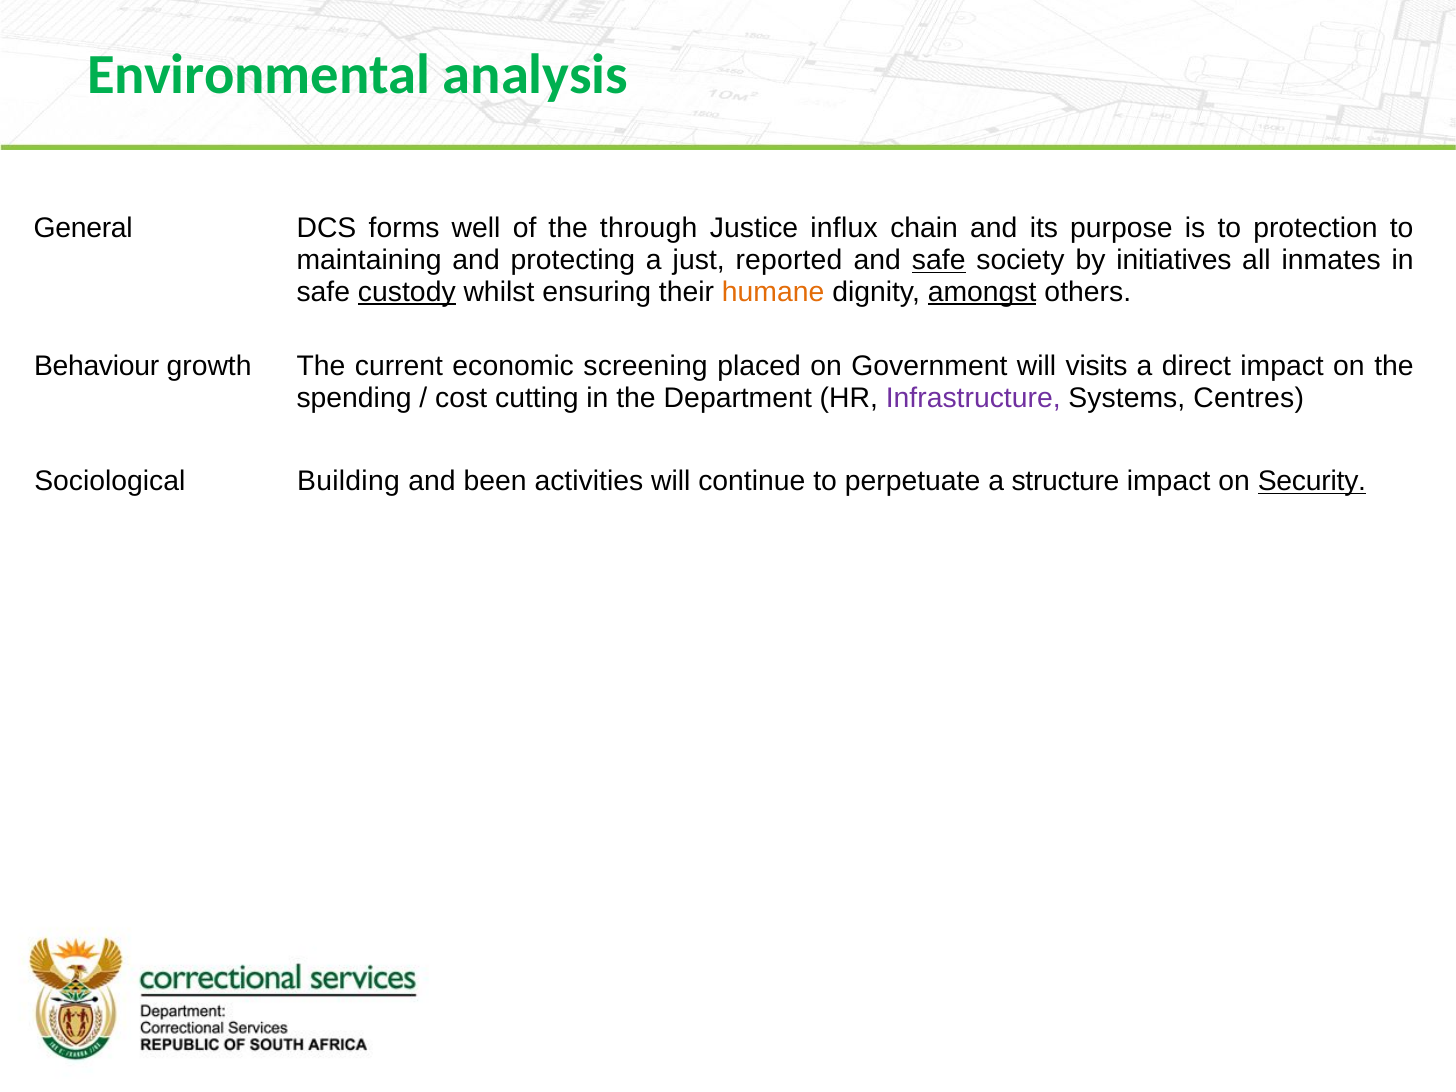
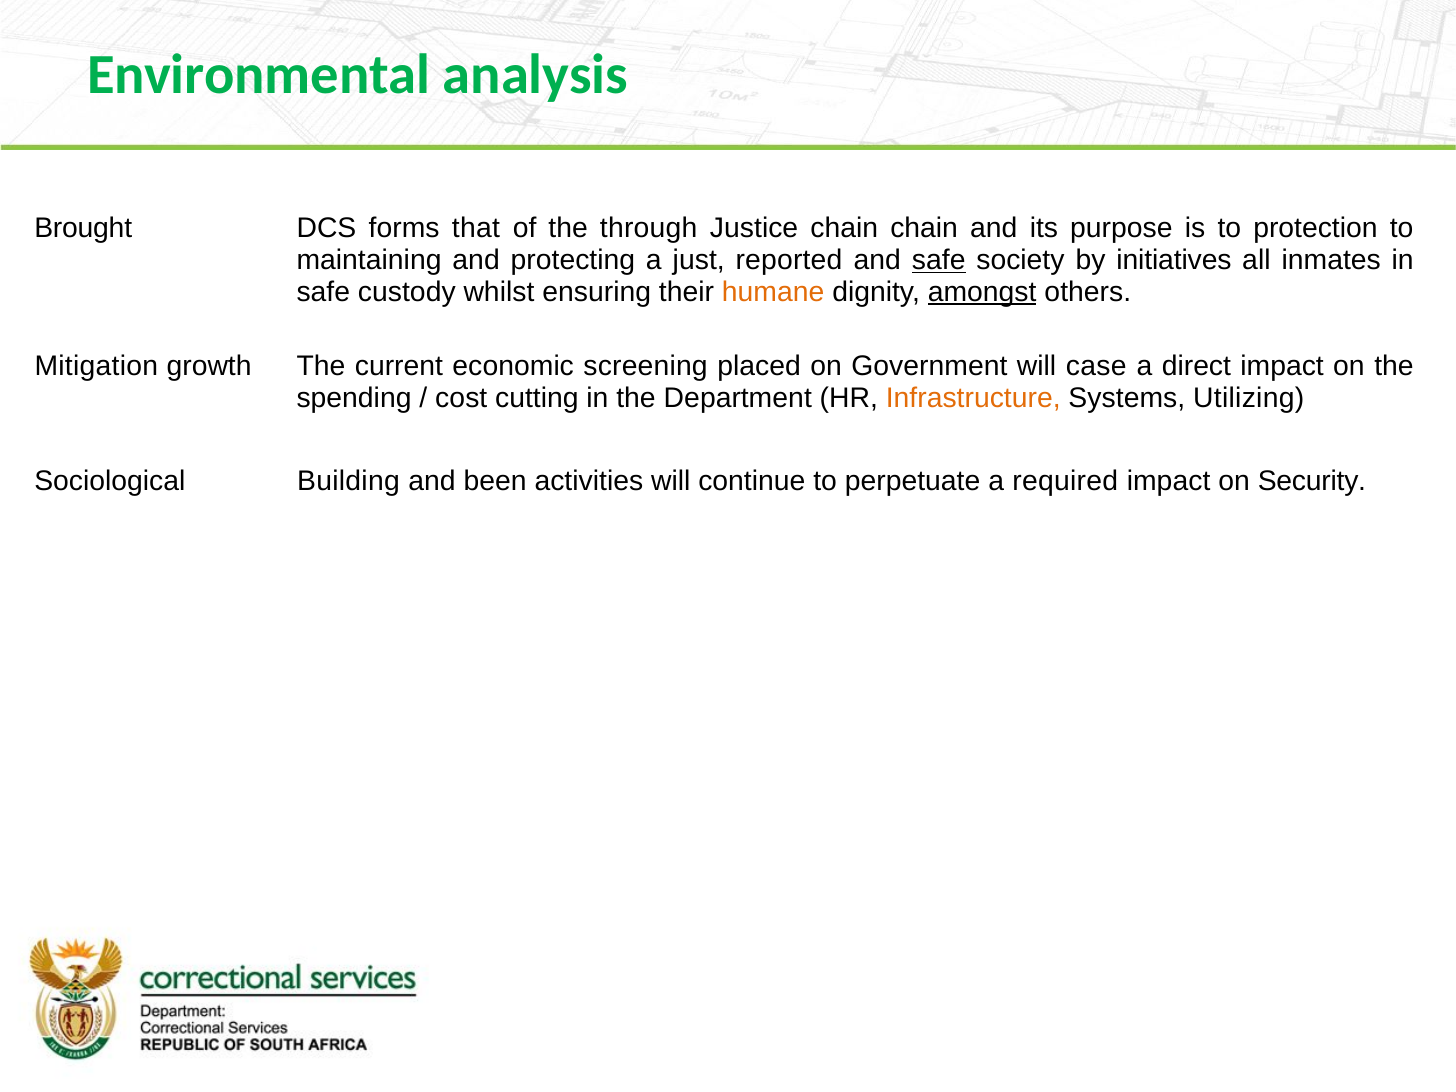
General: General -> Brought (83, 228)
well: well -> that (476, 228)
Justice influx: influx -> chain (844, 228)
custody underline: present -> none (407, 292)
Behaviour: Behaviour -> Mitigation (96, 366)
visits: visits -> case (1096, 366)
Infrastructure colour: purple -> orange (973, 398)
Centres: Centres -> Utilizing (1249, 398)
structure: structure -> required (1065, 481)
Security underline: present -> none (1312, 481)
